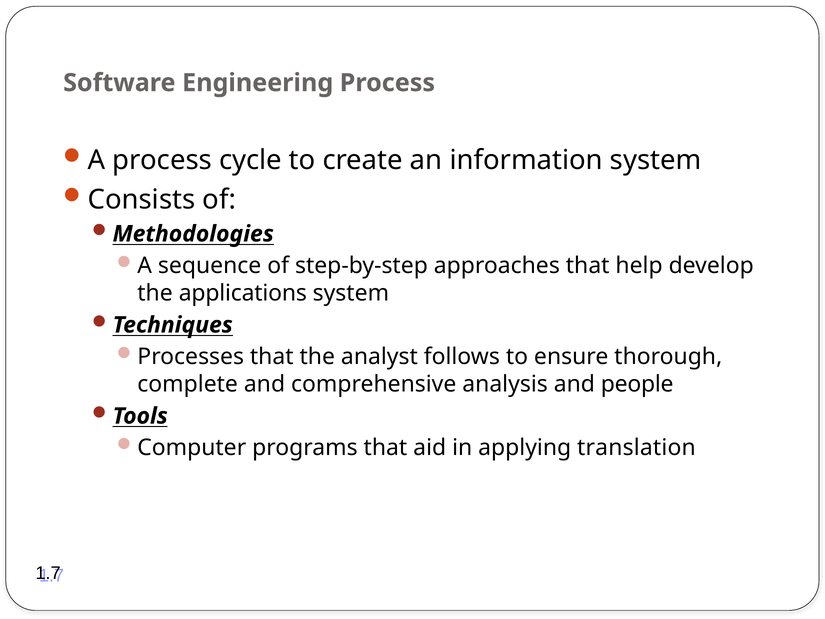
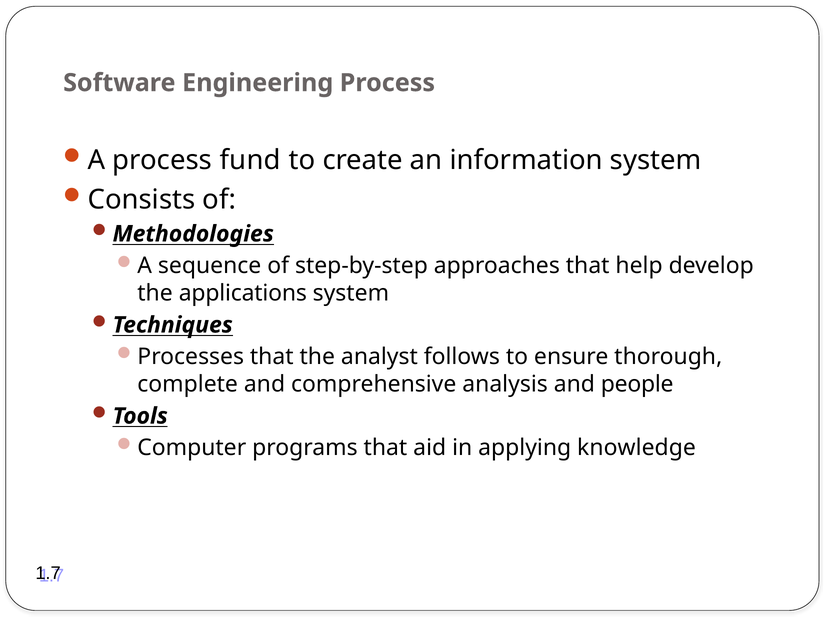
cycle: cycle -> fund (250, 160)
translation: translation -> knowledge (636, 448)
